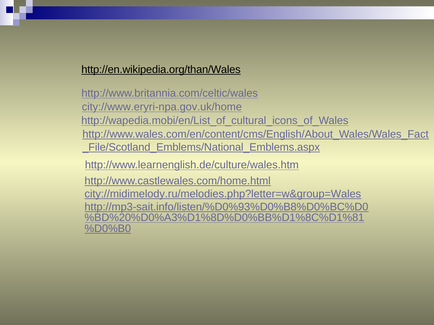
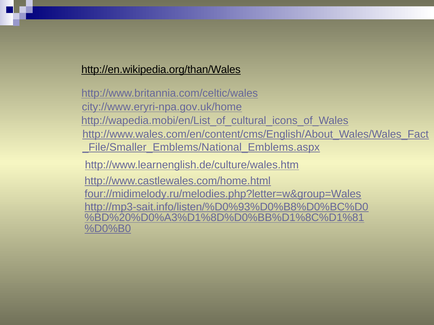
_File/Scotland_Emblems/National_Emblems.aspx: _File/Scotland_Emblems/National_Emblems.aspx -> _File/Smaller_Emblems/National_Emblems.aspx (201, 148)
city://midimelody.ru/melodies.php?letter=w&group=Wales: city://midimelody.ru/melodies.php?letter=w&group=Wales -> four://midimelody.ru/melodies.php?letter=w&group=Wales (223, 194)
